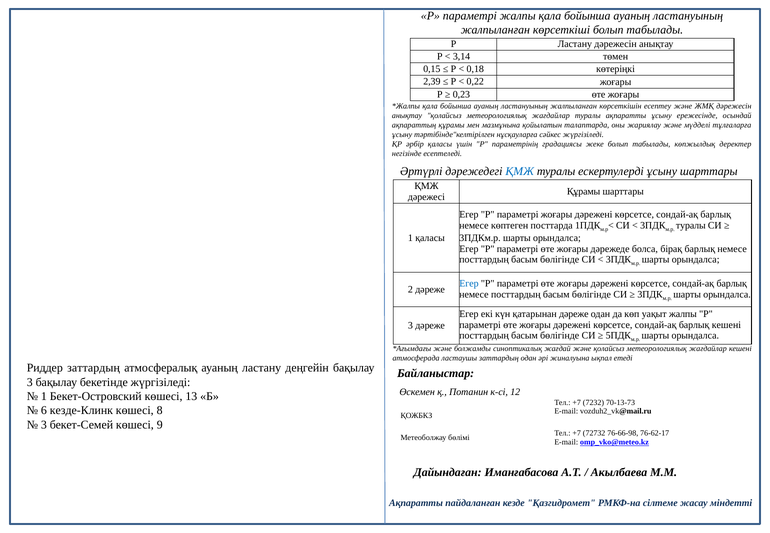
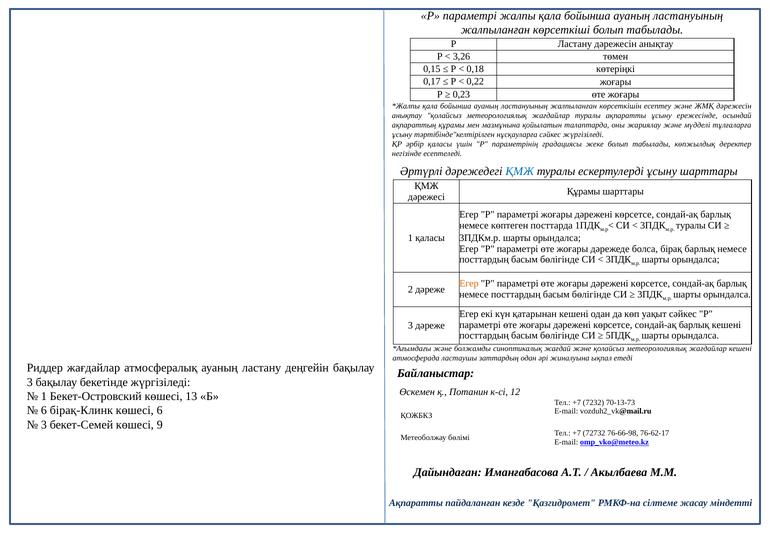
3,14: 3,14 -> 3,26 (462, 56)
2,39: 2,39 -> 0,17 (432, 82)
Егер colour: blue -> orange (469, 284)
қатарынан дәреже: дәреже -> кешені (574, 314)
уақыт жалпы: жалпы -> сәйкес (683, 314)
Риддер заттардың: заттардың -> жағдайлар (94, 368)
кезде-Клинк: кезде-Клинк -> бірақ-Клинк (81, 411)
көшесі 8: 8 -> 6 (160, 411)
